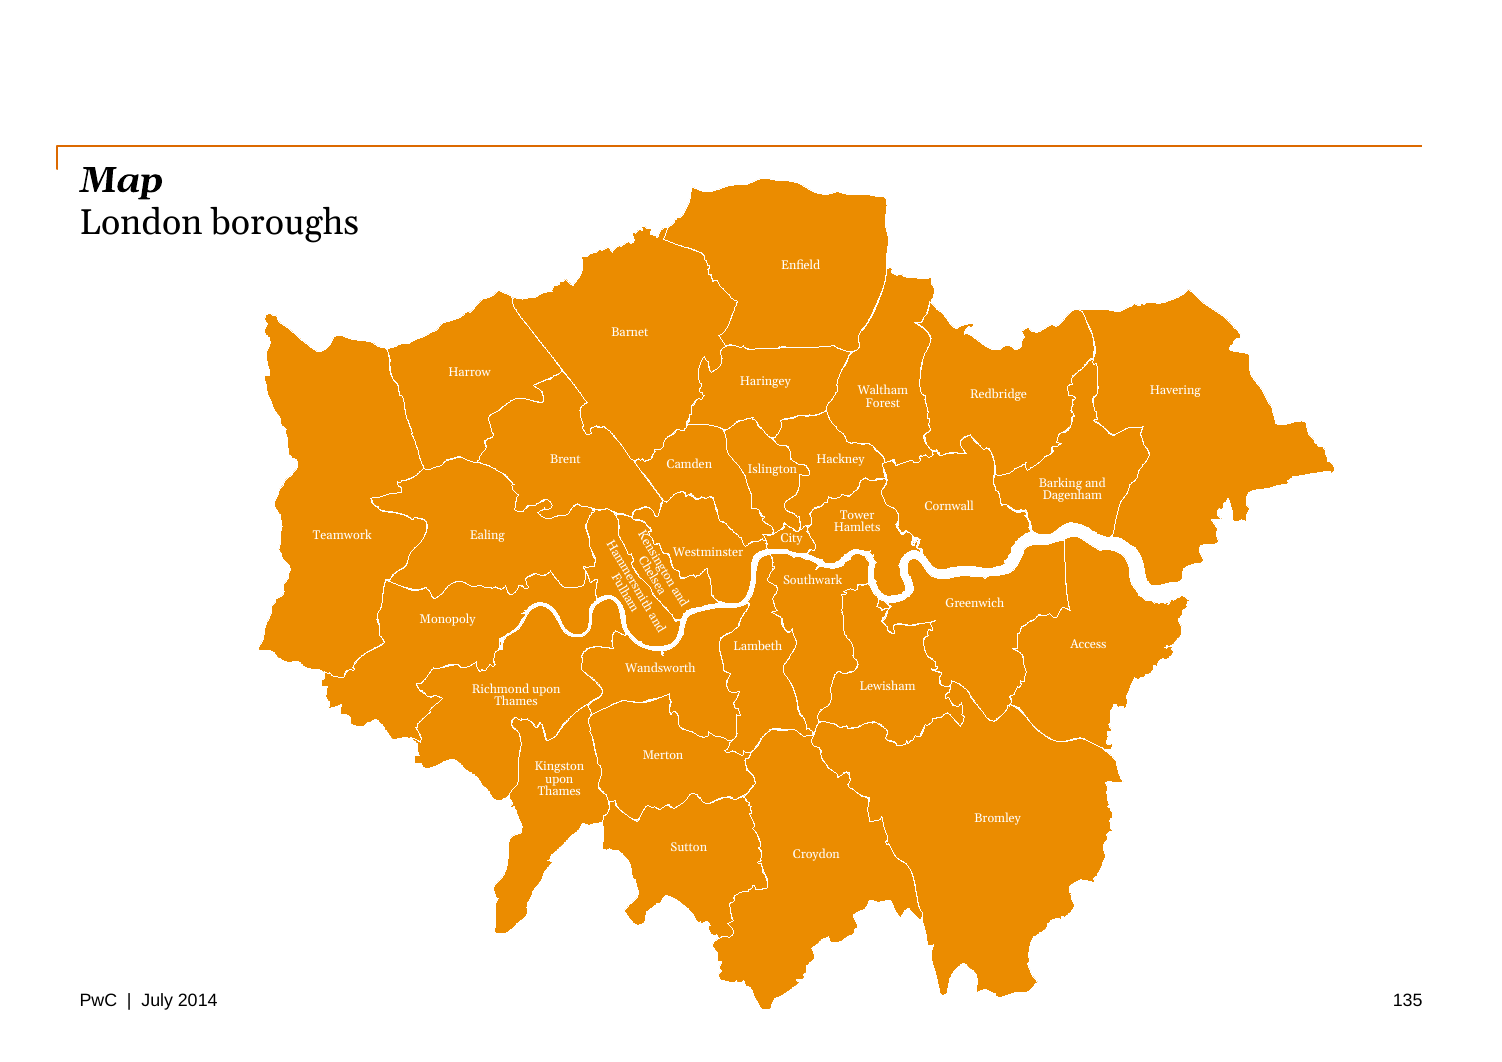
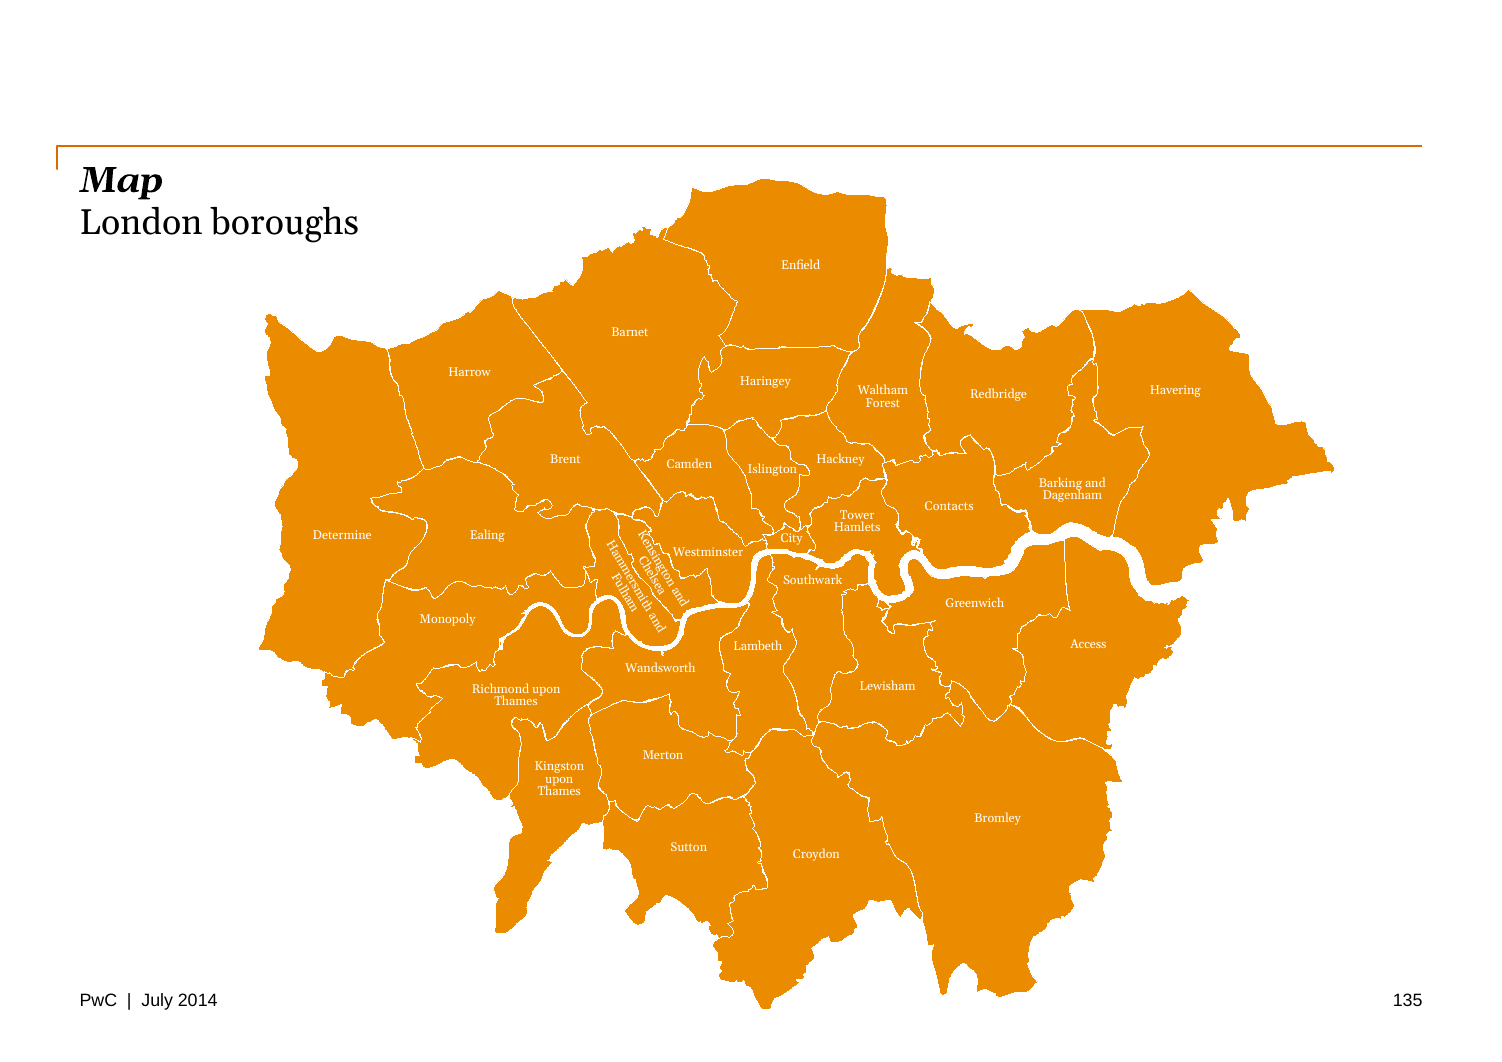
Cornwall: Cornwall -> Contacts (949, 507)
Teamwork: Teamwork -> Determine (342, 535)
